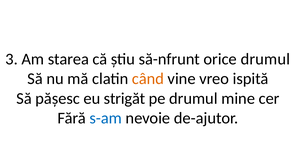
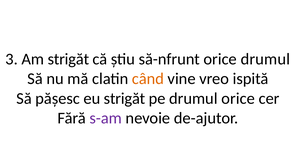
Am starea: starea -> strigăt (68, 59)
drumul mine: mine -> orice (238, 99)
s-am colour: blue -> purple (106, 118)
